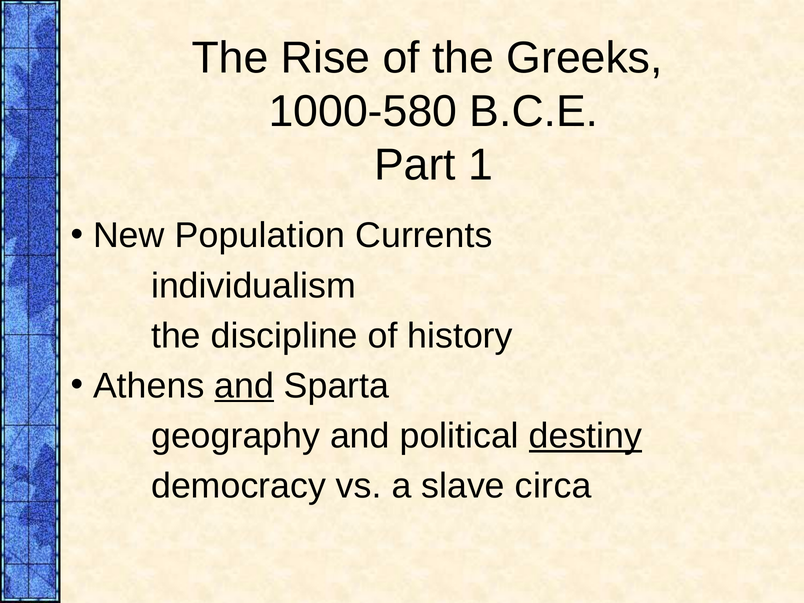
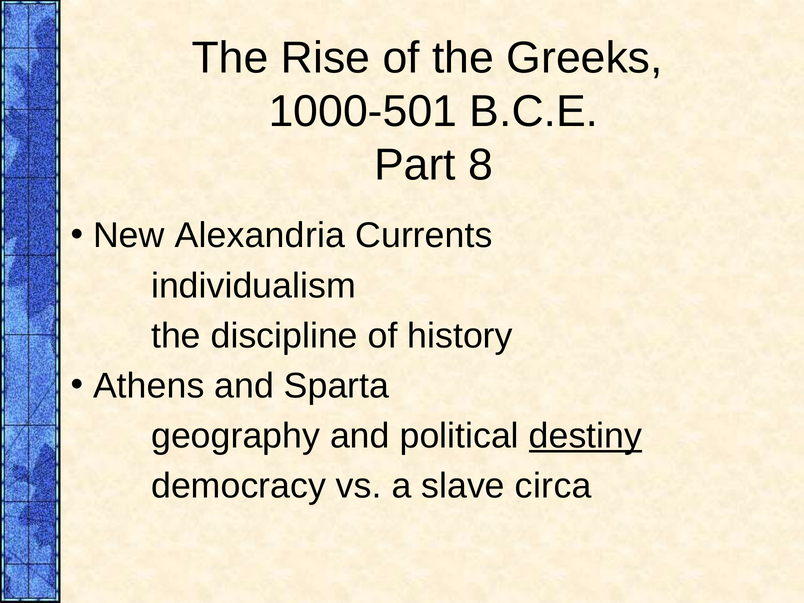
1000-580: 1000-580 -> 1000-501 (363, 111)
1: 1 -> 8 (481, 165)
Population: Population -> Alexandria (260, 236)
and underline: present -> none (244, 386)
